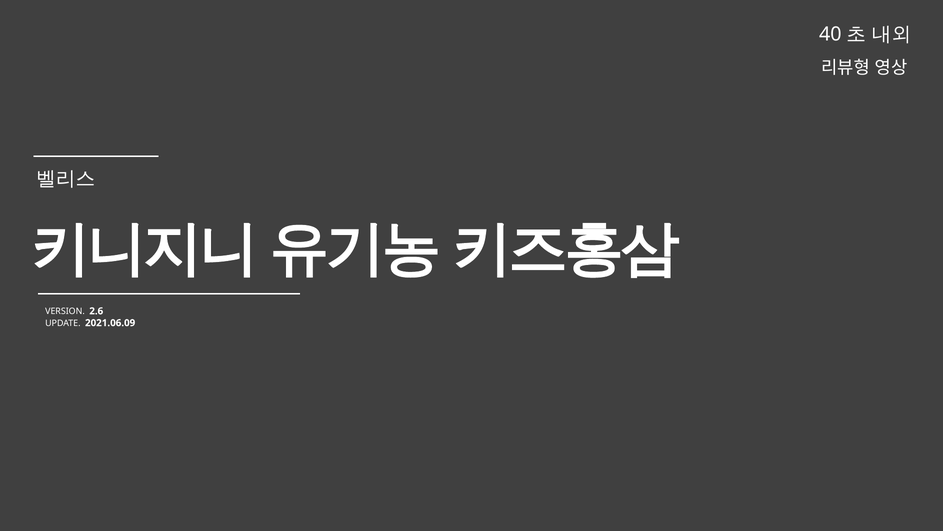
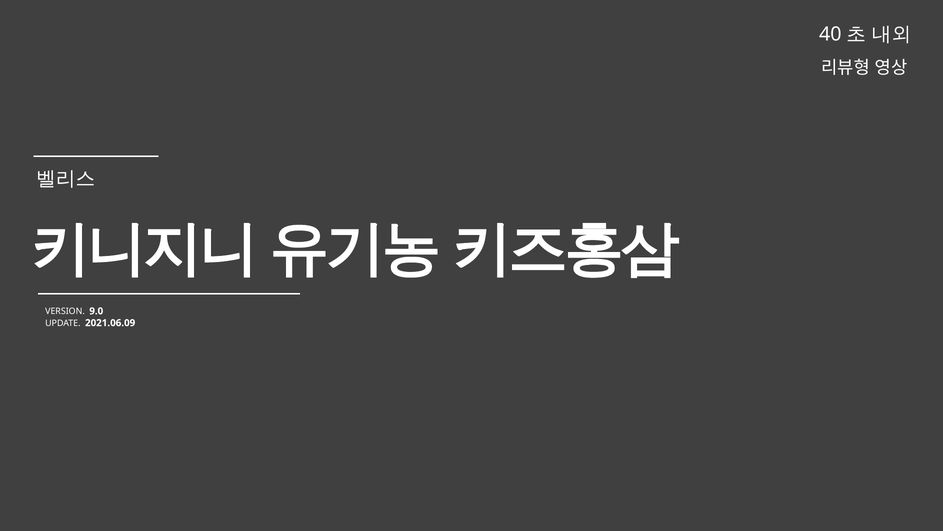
2.6: 2.6 -> 9.0 (96, 311)
